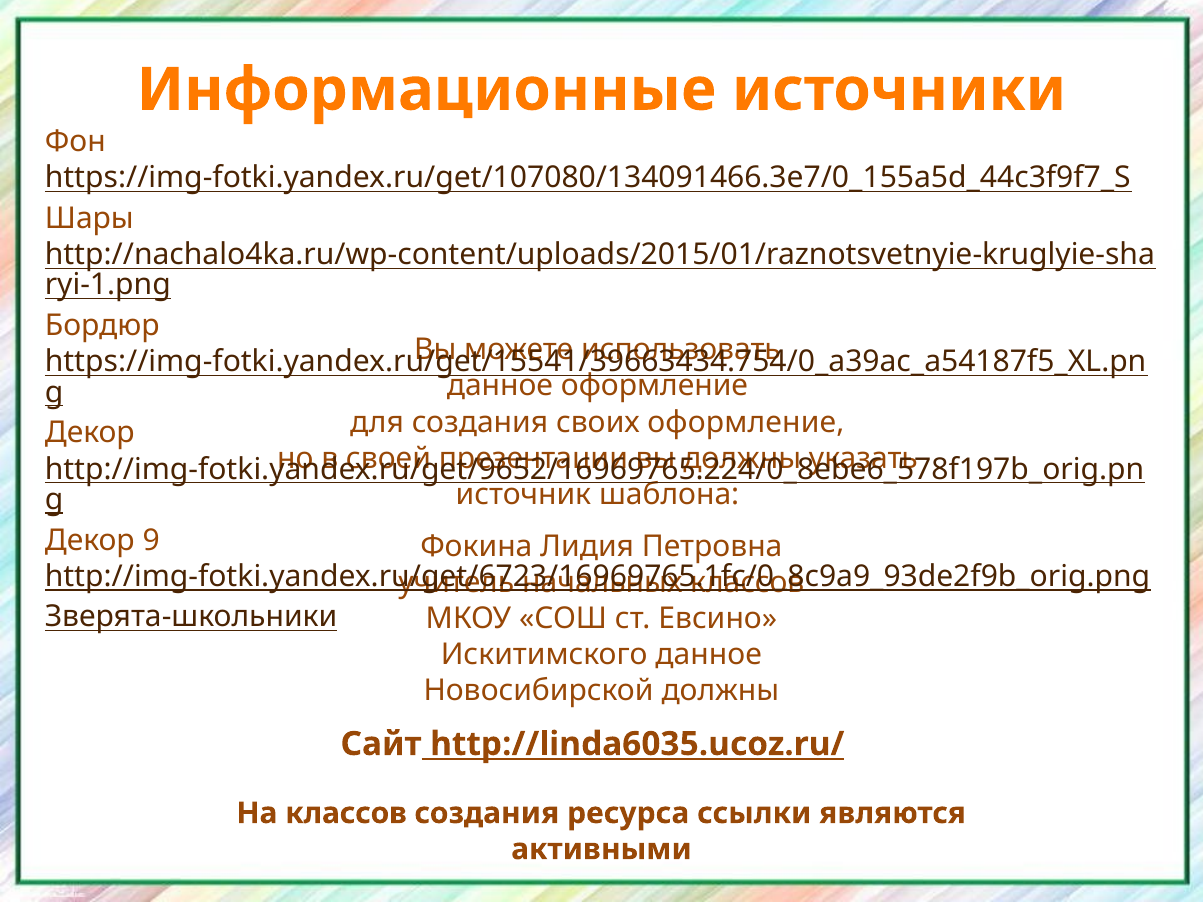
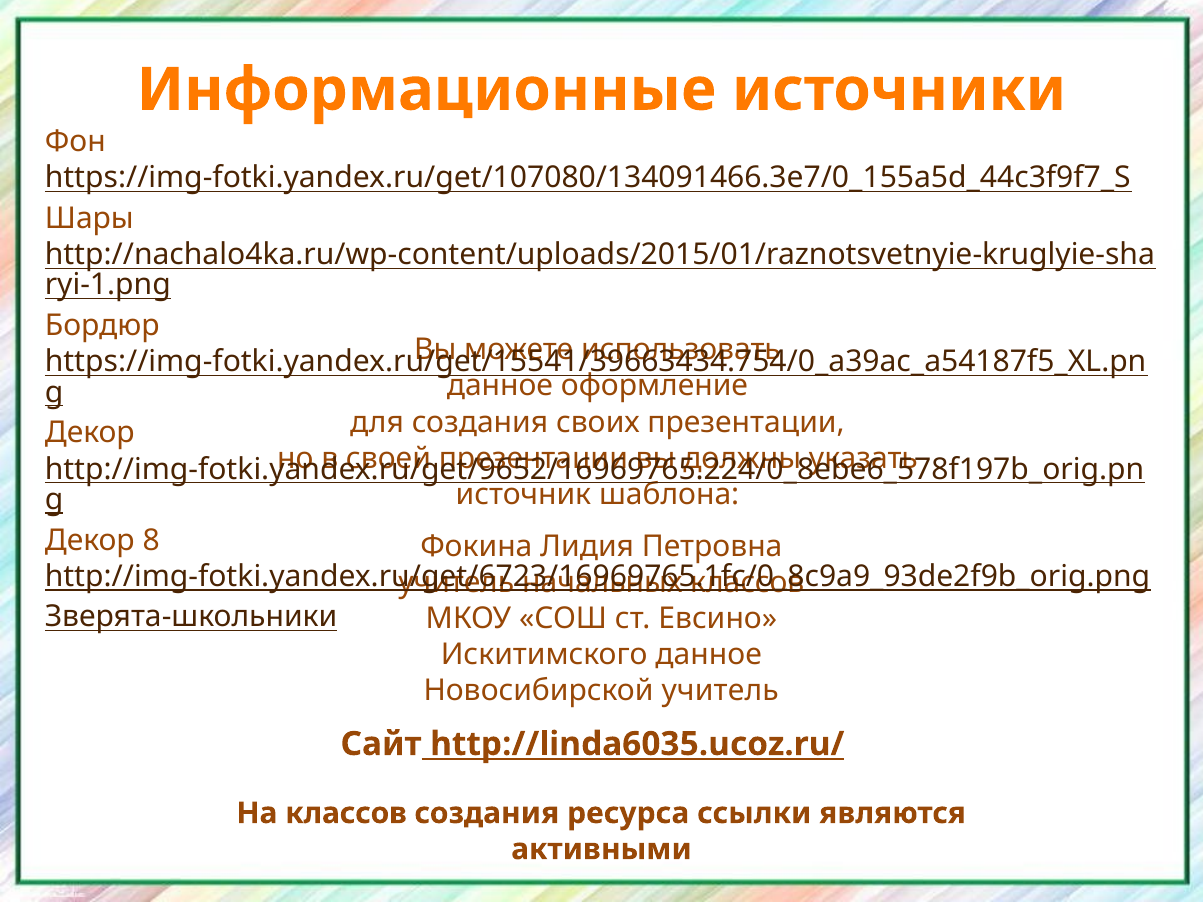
своих оформление: оформление -> презентации (746, 422)
9: 9 -> 8 (151, 540)
Новосибирской должны: должны -> учитель (720, 691)
